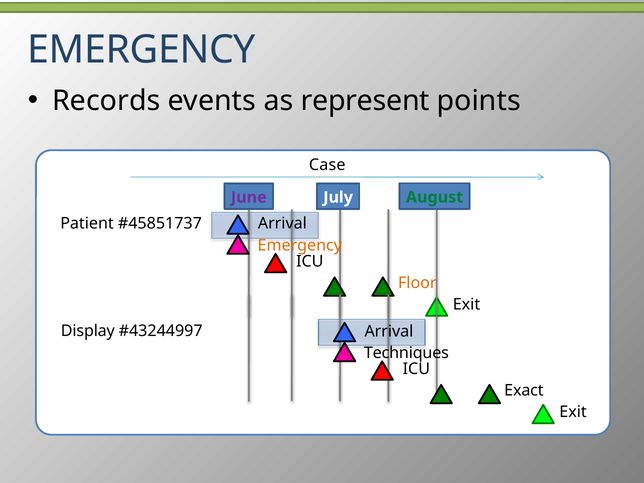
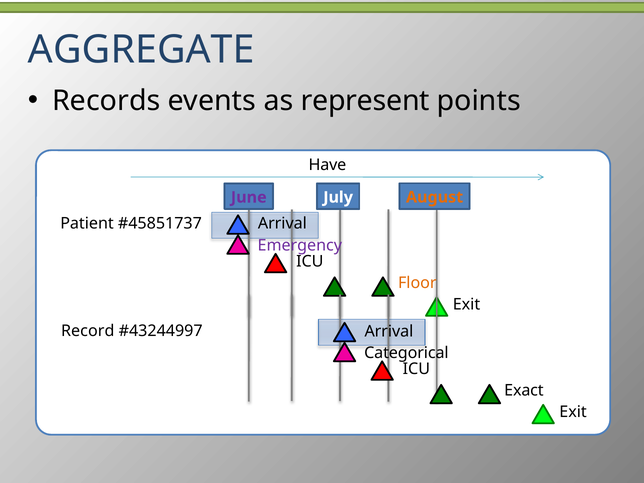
EMERGENCY: EMERGENCY -> AGGREGATE (141, 50)
Case: Case -> Have (327, 165)
August colour: green -> orange (435, 197)
Emergency colour: orange -> purple (300, 245)
Display: Display -> Record (88, 331)
Techniques: Techniques -> Categorical (406, 353)
